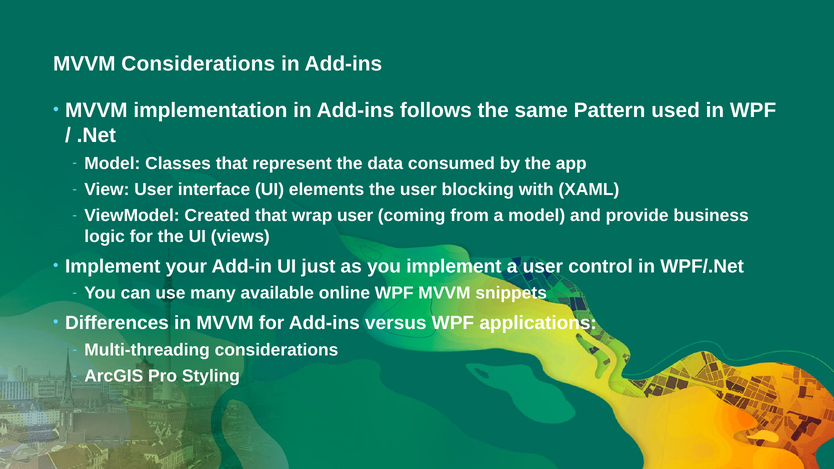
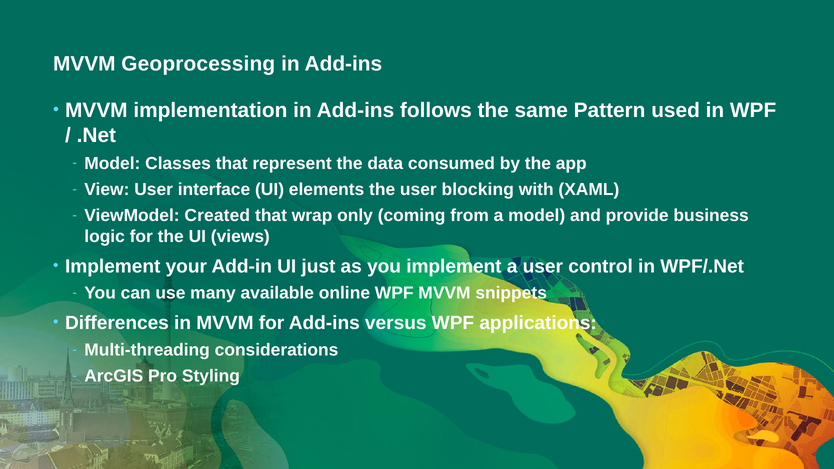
MVVM Considerations: Considerations -> Geoprocessing (198, 64)
wrap user: user -> only (355, 216)
